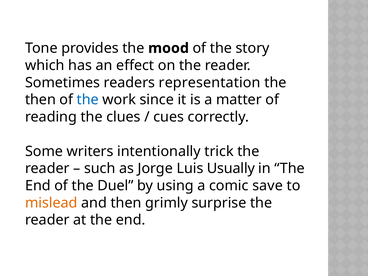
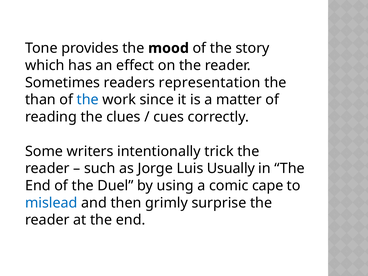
then: then -> than (40, 100)
save: save -> cape (268, 186)
mislead colour: orange -> blue (51, 203)
